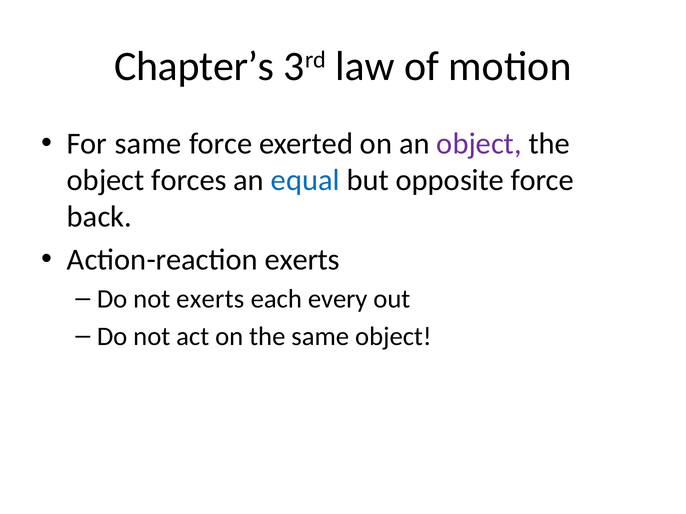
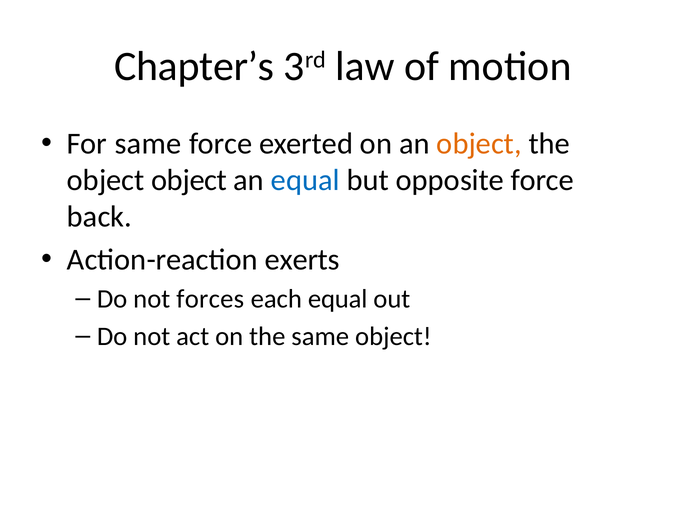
object colour: purple -> orange (479, 144)
object forces: forces -> object (189, 181)
not exerts: exerts -> forces (210, 299)
each every: every -> equal (338, 299)
